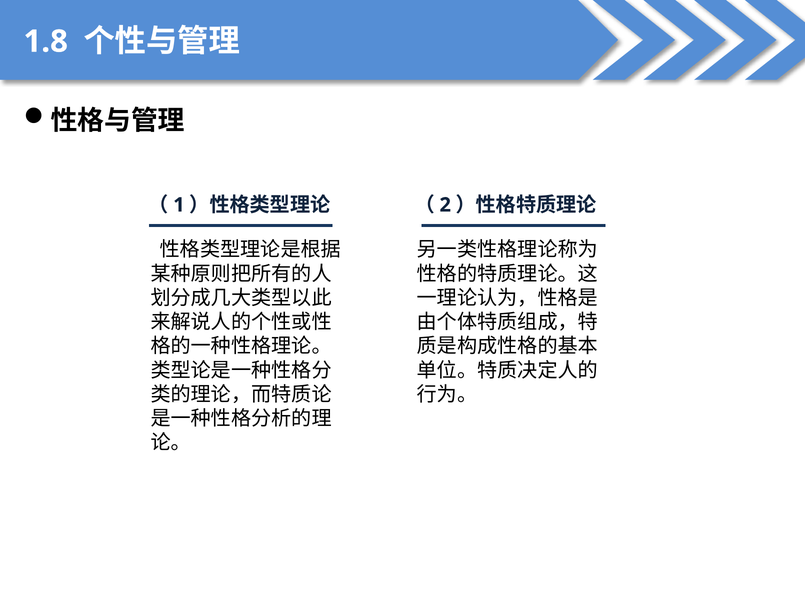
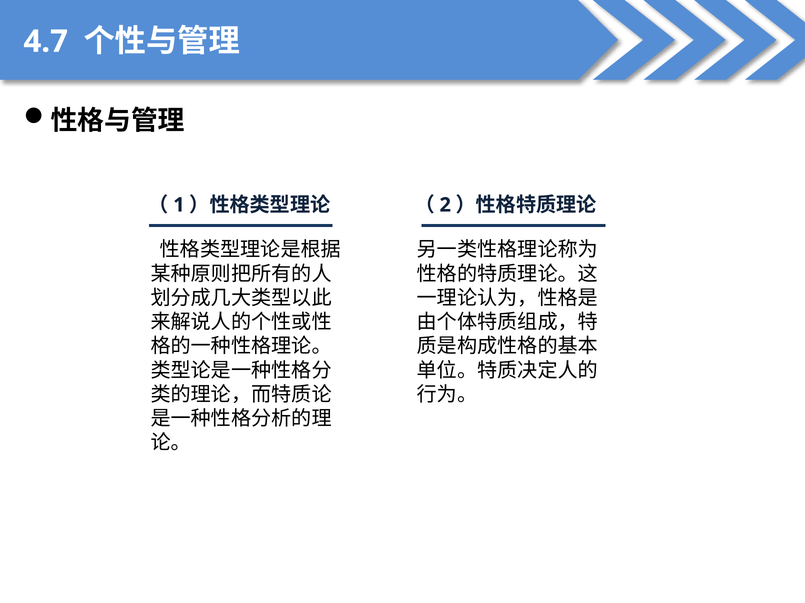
1.8: 1.8 -> 4.7 (46, 42)
